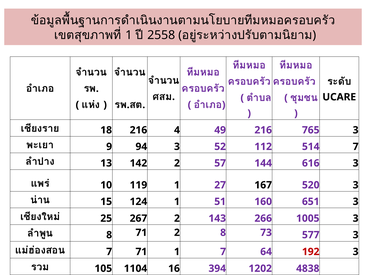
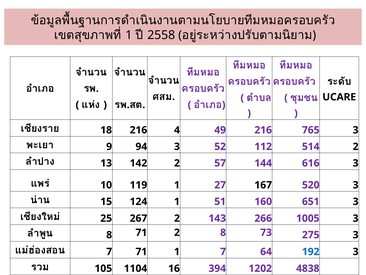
514 7: 7 -> 2 (356, 146)
577: 577 -> 275 (311, 234)
192 colour: red -> blue (311, 251)
